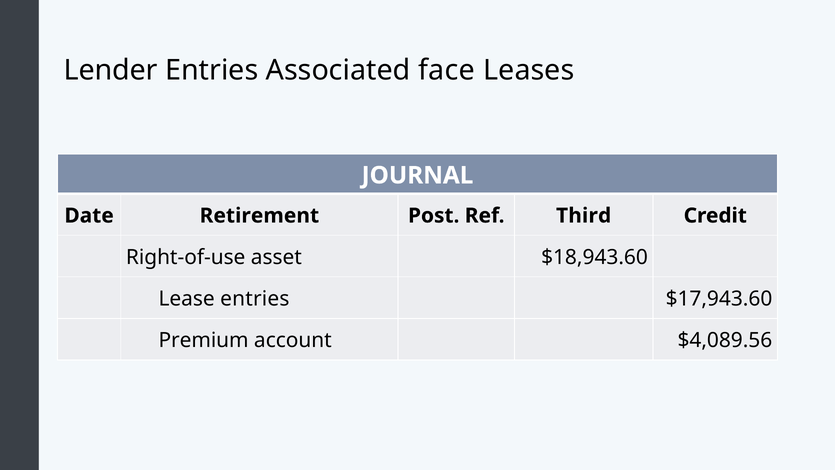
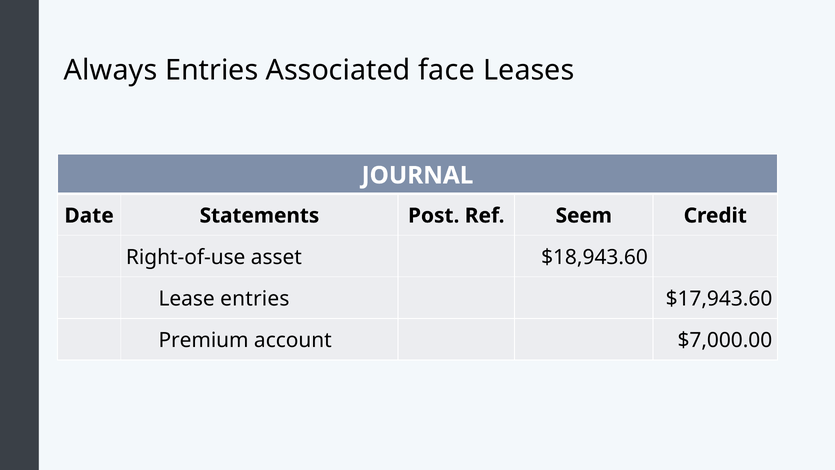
Lender: Lender -> Always (111, 70)
Retirement: Retirement -> Statements (259, 216)
Third: Third -> Seem (584, 216)
$4,089.56: $4,089.56 -> $7,000.00 (725, 340)
